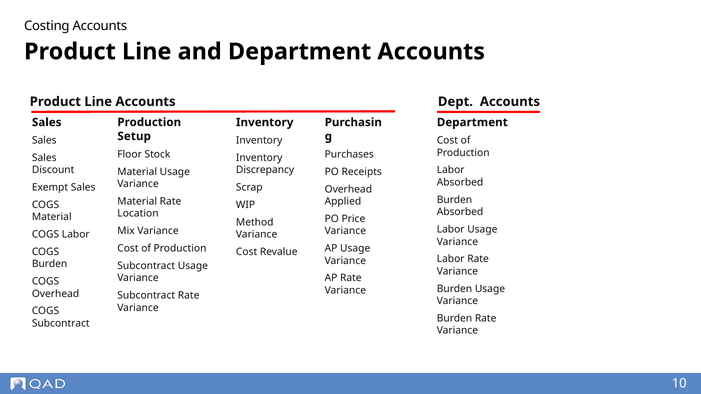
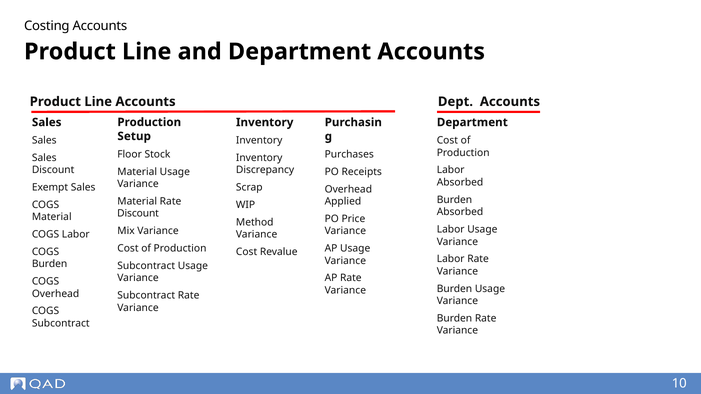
Location: Location -> Discount (138, 214)
